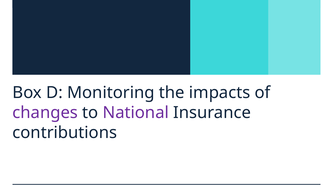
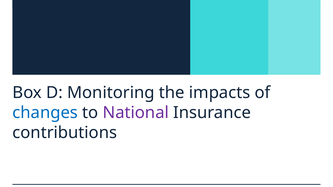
changes colour: purple -> blue (45, 113)
